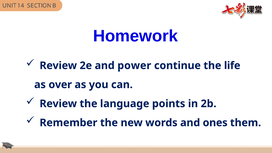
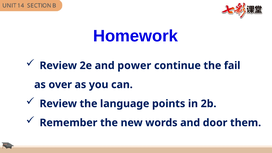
life: life -> fail (232, 66)
ones: ones -> door (215, 123)
